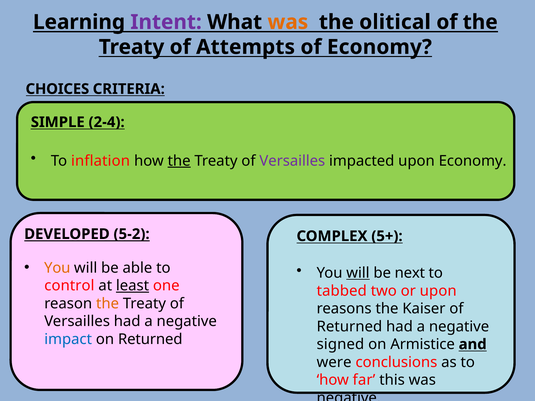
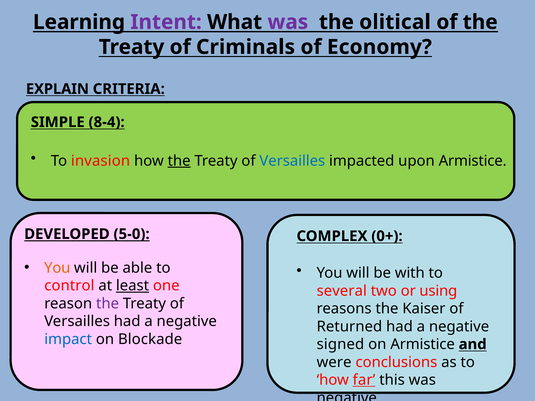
was colour: orange -> purple (288, 22)
Attempts: Attempts -> Criminals (246, 47)
CHOICES: CHOICES -> EXPLAIN (57, 89)
2-4: 2-4 -> 8-4 (107, 122)
inflation: inflation -> invasion (101, 161)
Versailles colour: purple -> blue (292, 161)
upon Economy: Economy -> Armistice (473, 161)
5-2: 5-2 -> 5-0 (132, 234)
5+: 5+ -> 0+ (387, 236)
will underline: present -> none (358, 273)
next: next -> with (410, 273)
tabbed: tabbed -> several (342, 291)
or upon: upon -> using (438, 291)
the colour: orange -> purple (108, 304)
on Returned: Returned -> Blockade (150, 339)
far underline: none -> present (364, 380)
